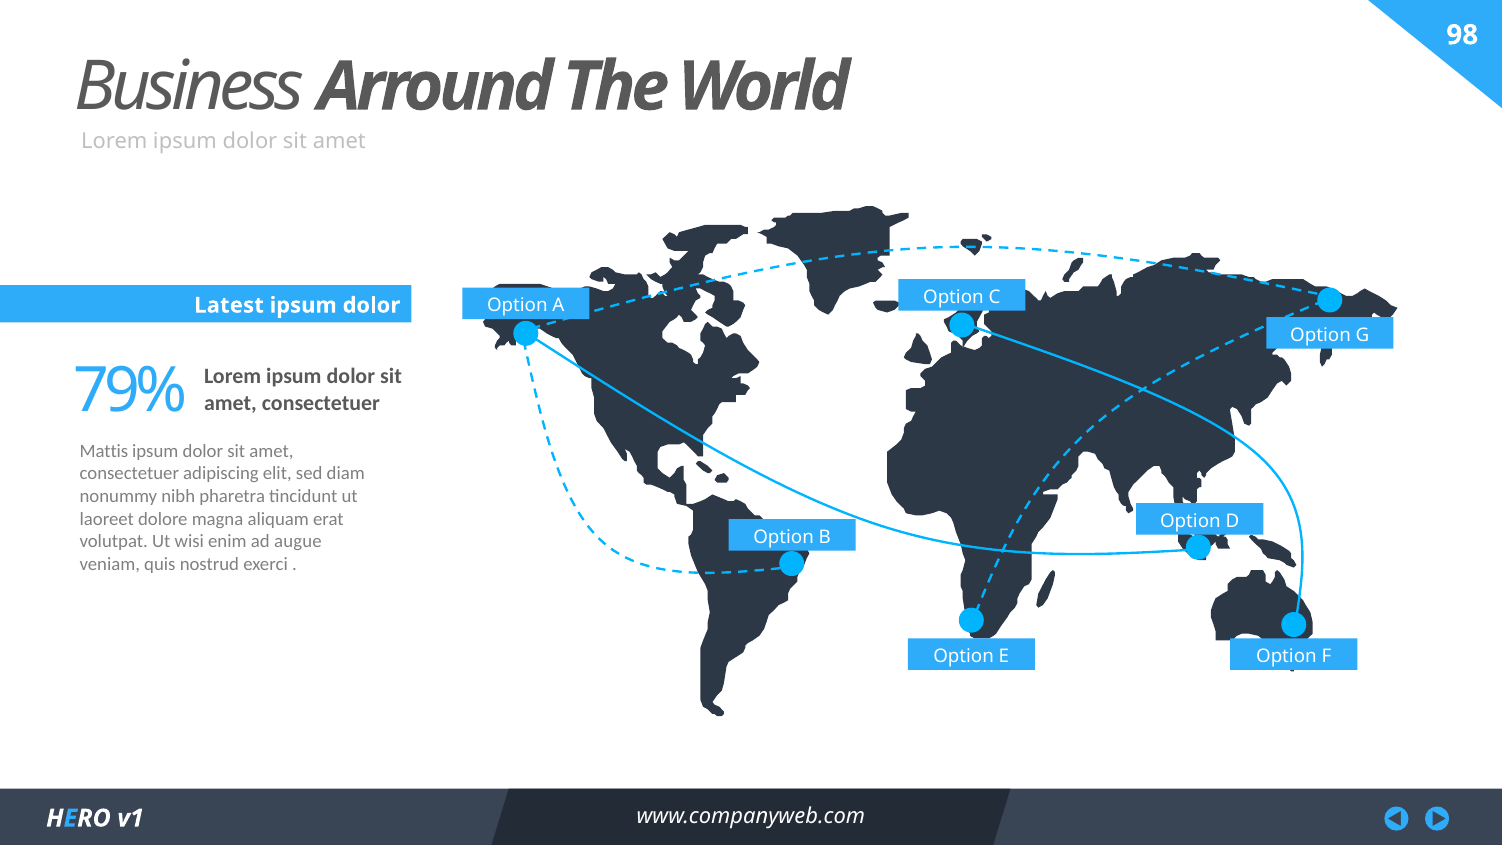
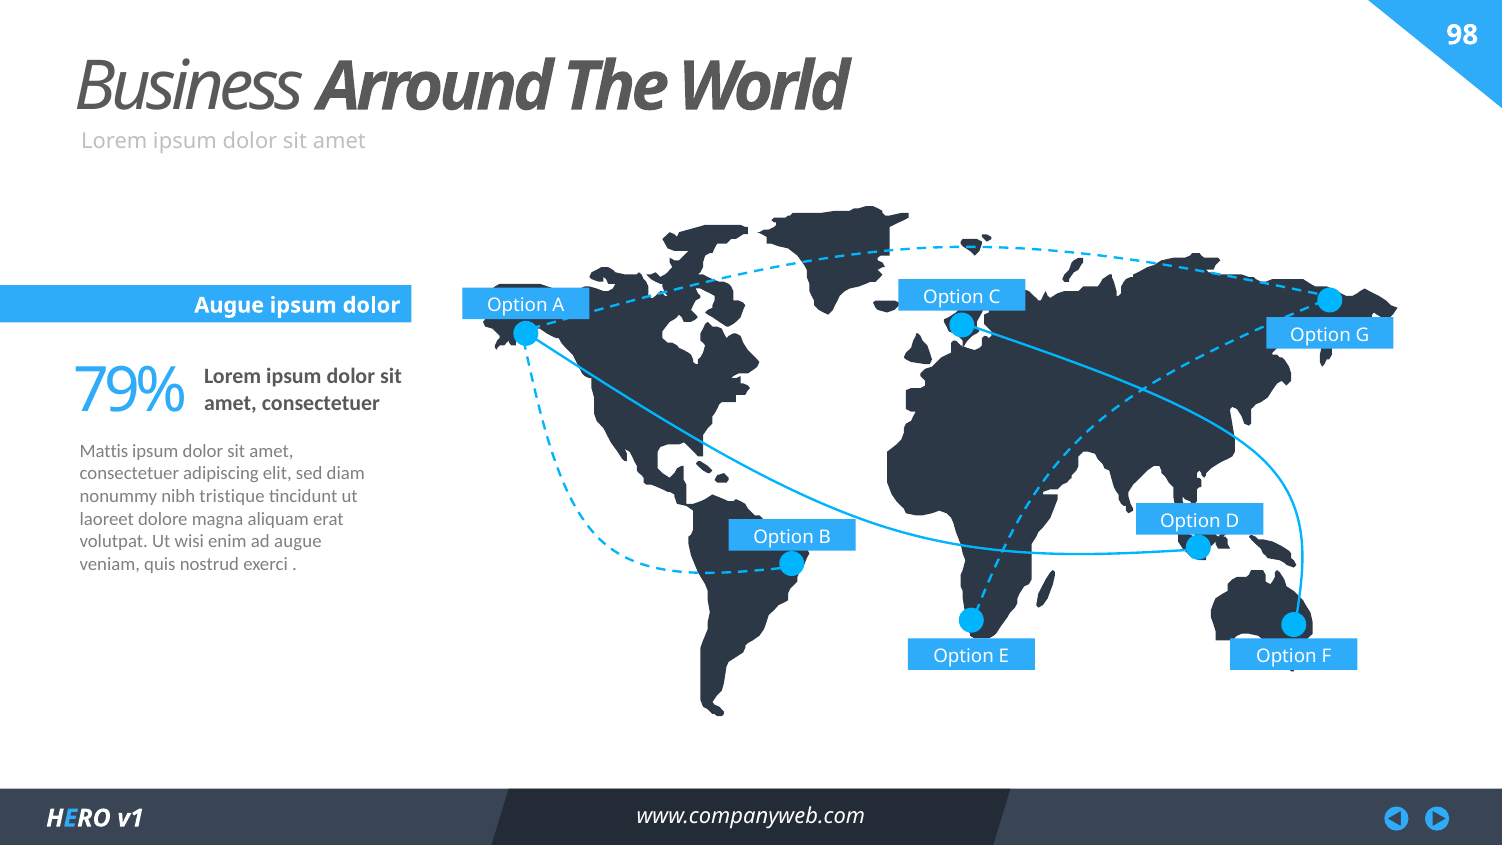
Latest: Latest -> Augue (229, 305)
pharetra: pharetra -> tristique (232, 496)
